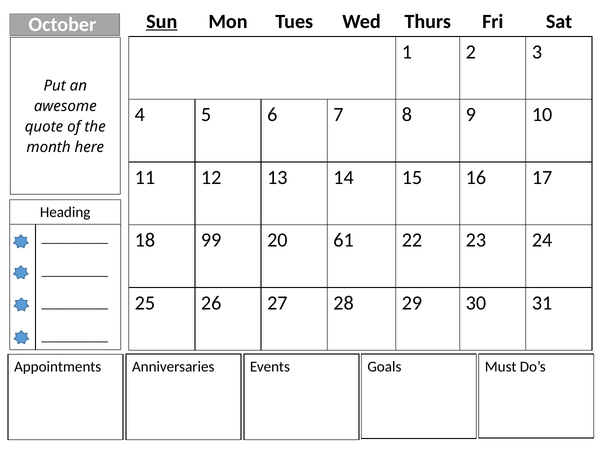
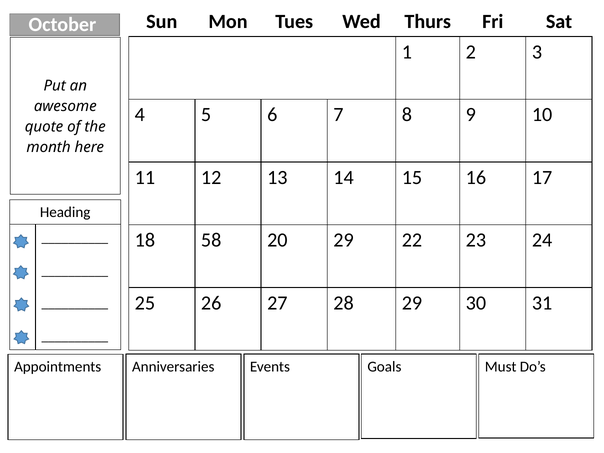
Sun underline: present -> none (162, 21)
99: 99 -> 58 (211, 240)
20 61: 61 -> 29 (344, 240)
